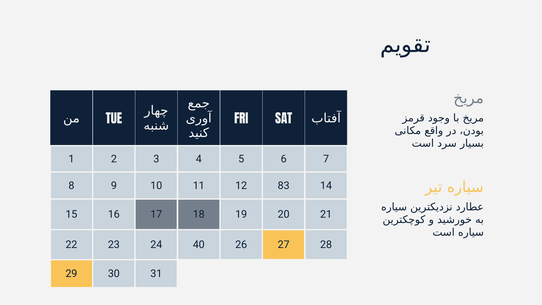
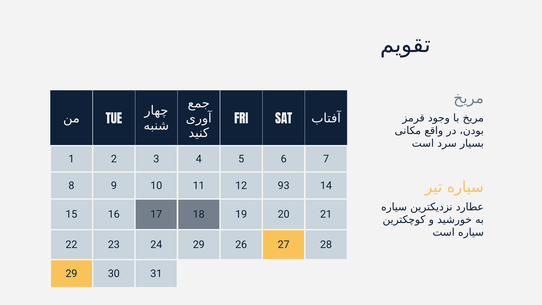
83: 83 -> 93 (284, 186)
24 40: 40 -> 29 (199, 245)
